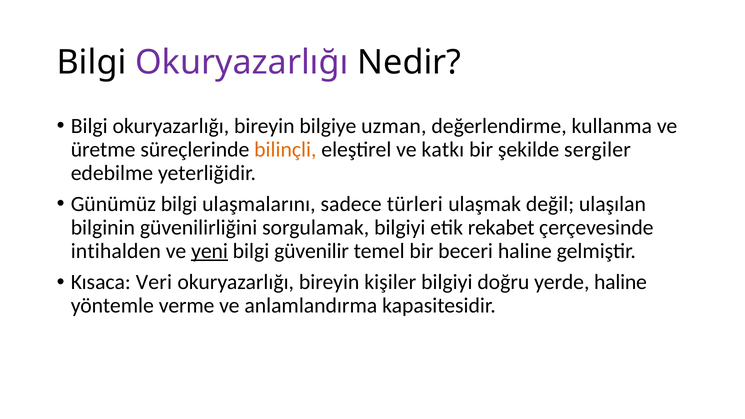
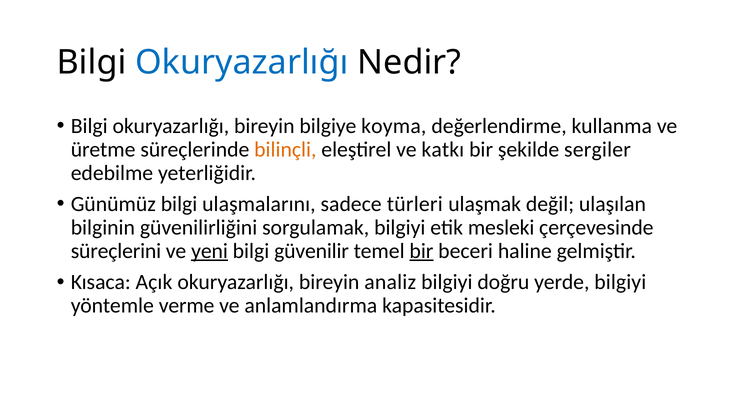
Okuryazarlığı colour: purple -> blue (242, 63)
uzman: uzman -> koyma (394, 126)
rekabet: rekabet -> mesleki (501, 228)
intihalden: intihalden -> süreçlerini (116, 251)
bir underline: none -> present (421, 251)
Veri: Veri -> Açık (154, 282)
kişiler: kişiler -> analiz (390, 282)
yerde haline: haline -> bilgiyi (620, 282)
